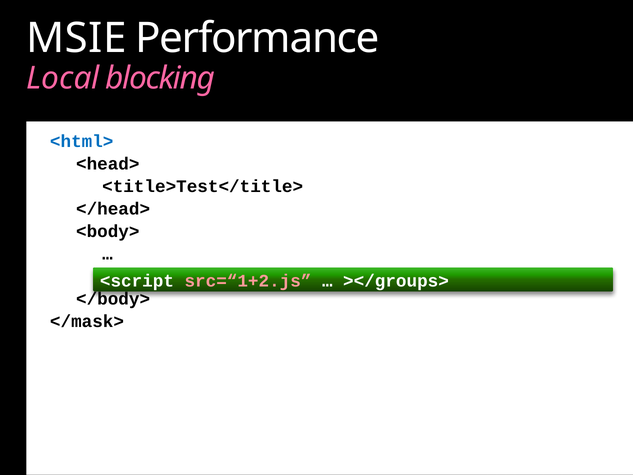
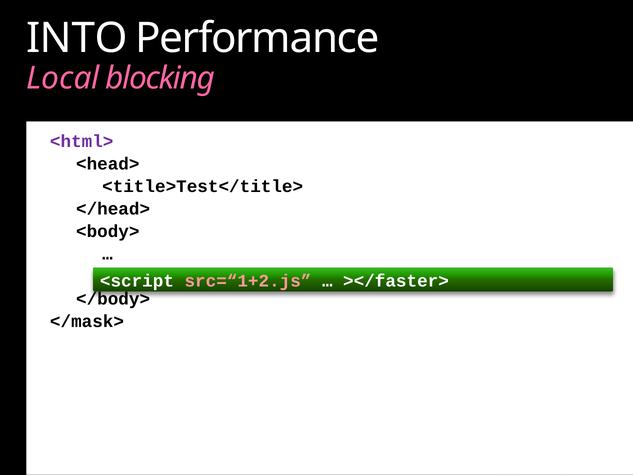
MSIE: MSIE -> INTO (77, 38)
<html> colour: blue -> purple (82, 141)
></groups>: ></groups> -> ></faster> (396, 281)
